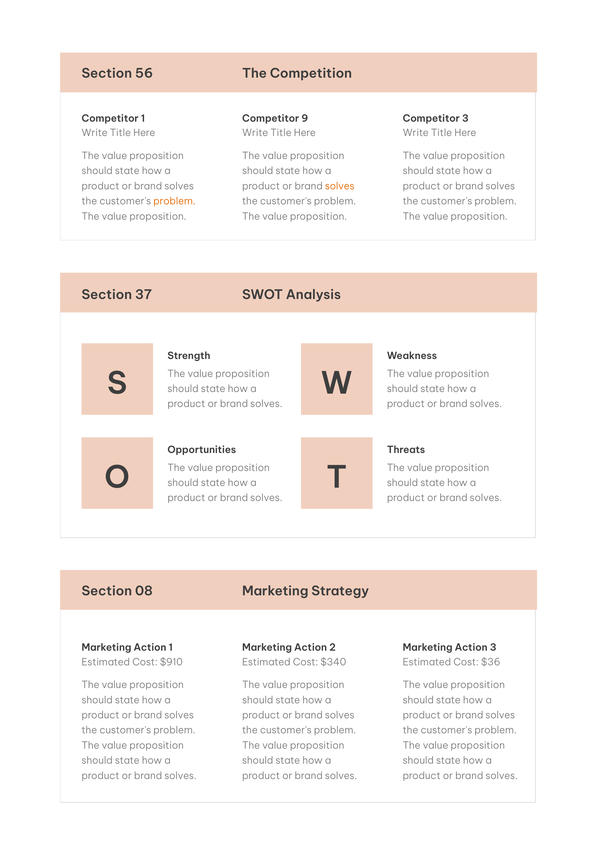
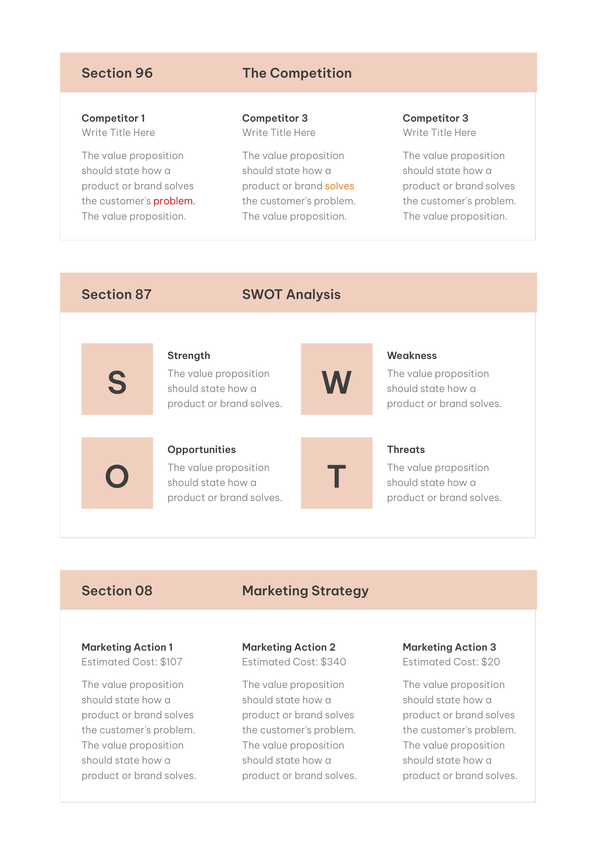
56: 56 -> 96 (144, 74)
9: 9 -> 3 (305, 119)
problem colour: orange -> red (174, 201)
37: 37 -> 87 (143, 295)
$910: $910 -> $107 (171, 662)
$36: $36 -> $20 (491, 662)
